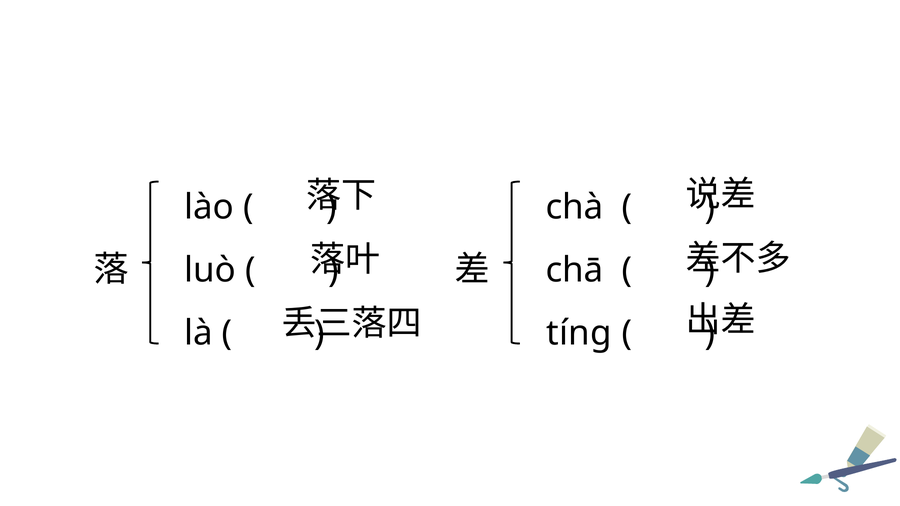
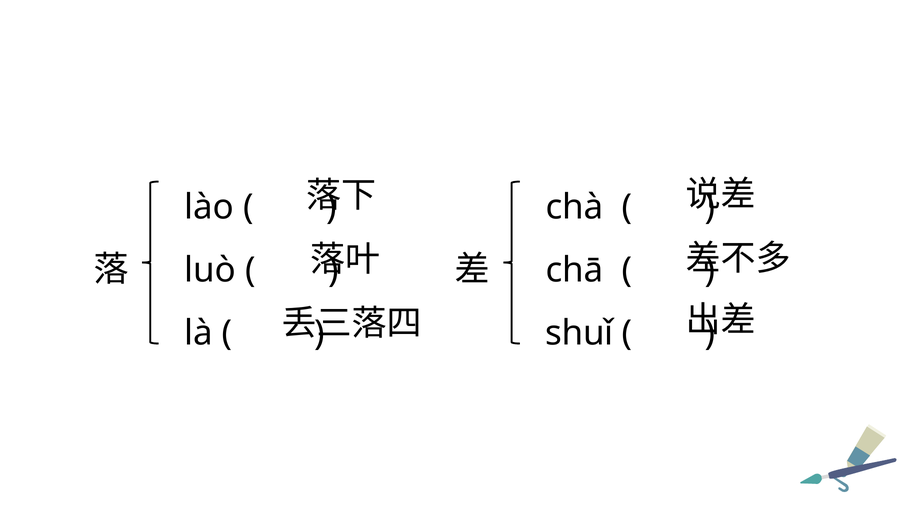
tíng: tíng -> shuǐ (579, 333)
